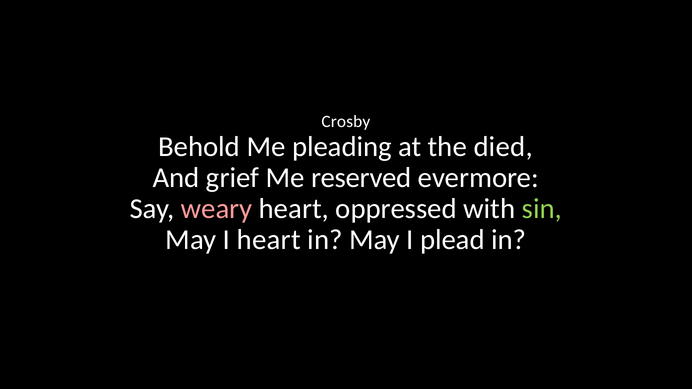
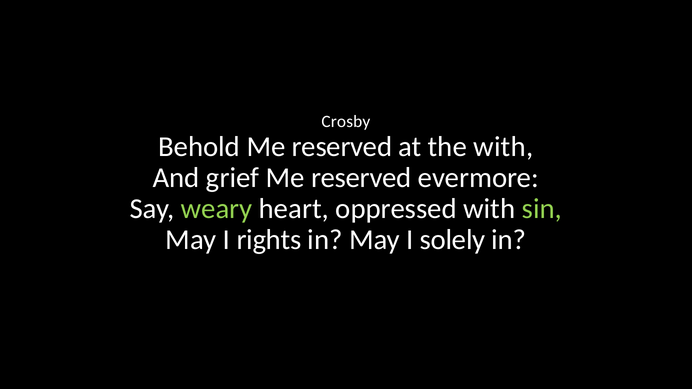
Behold Me pleading: pleading -> reserved (342, 147)
the died: died -> with (503, 147)
weary colour: pink -> light green (217, 209)
I heart: heart -> rights (269, 240)
plead: plead -> solely (453, 240)
